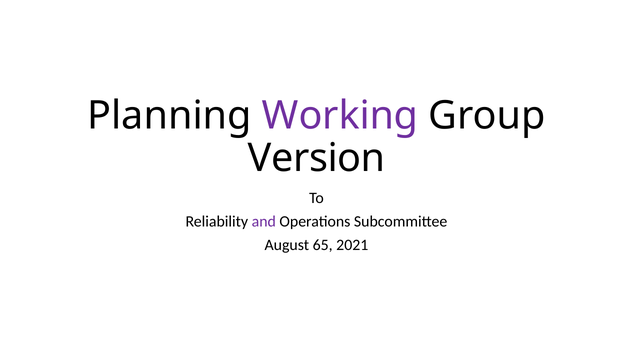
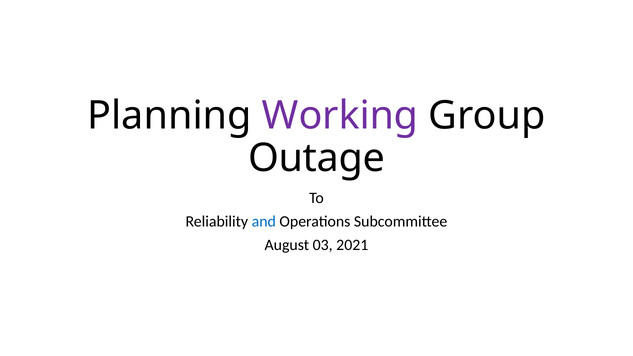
Version: Version -> Outage (317, 158)
and colour: purple -> blue (264, 222)
65: 65 -> 03 (323, 245)
